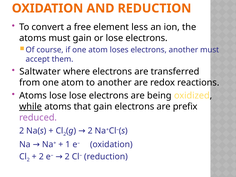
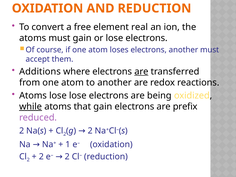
less: less -> real (140, 27)
Saltwater: Saltwater -> Additions (40, 72)
are underline: none -> present (141, 72)
